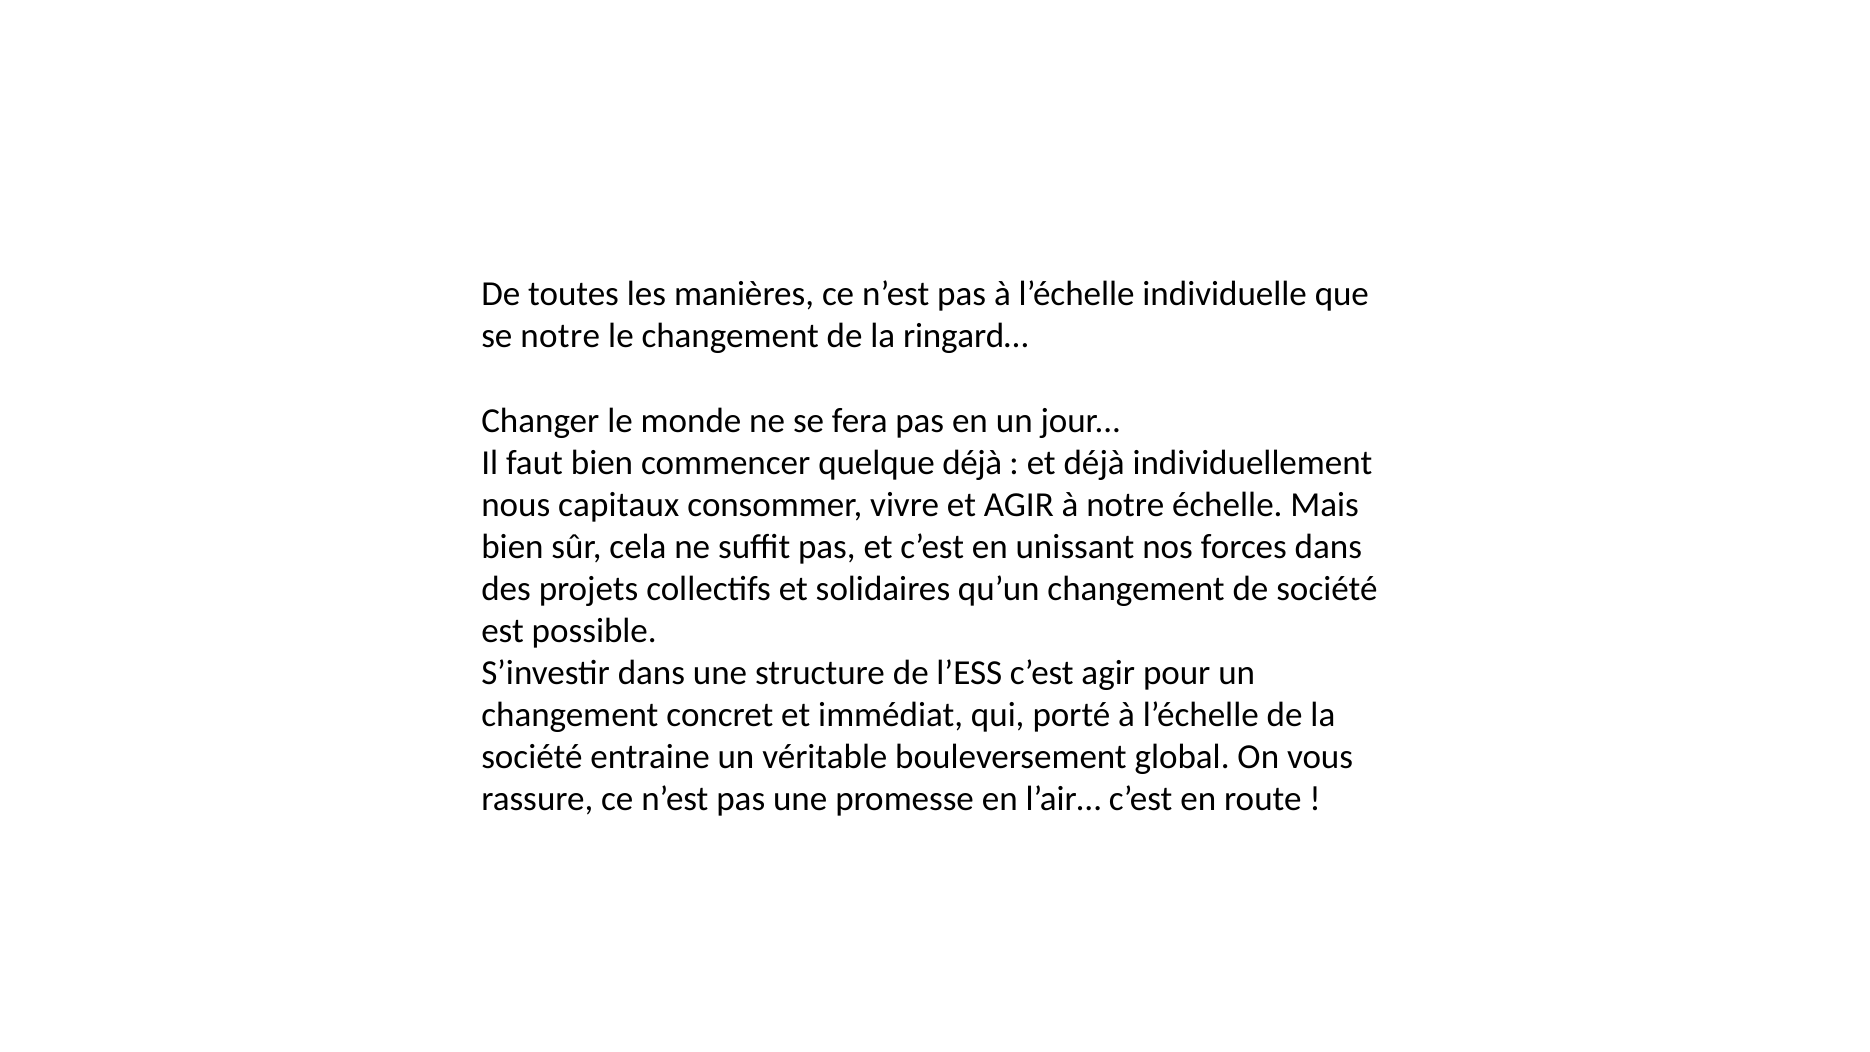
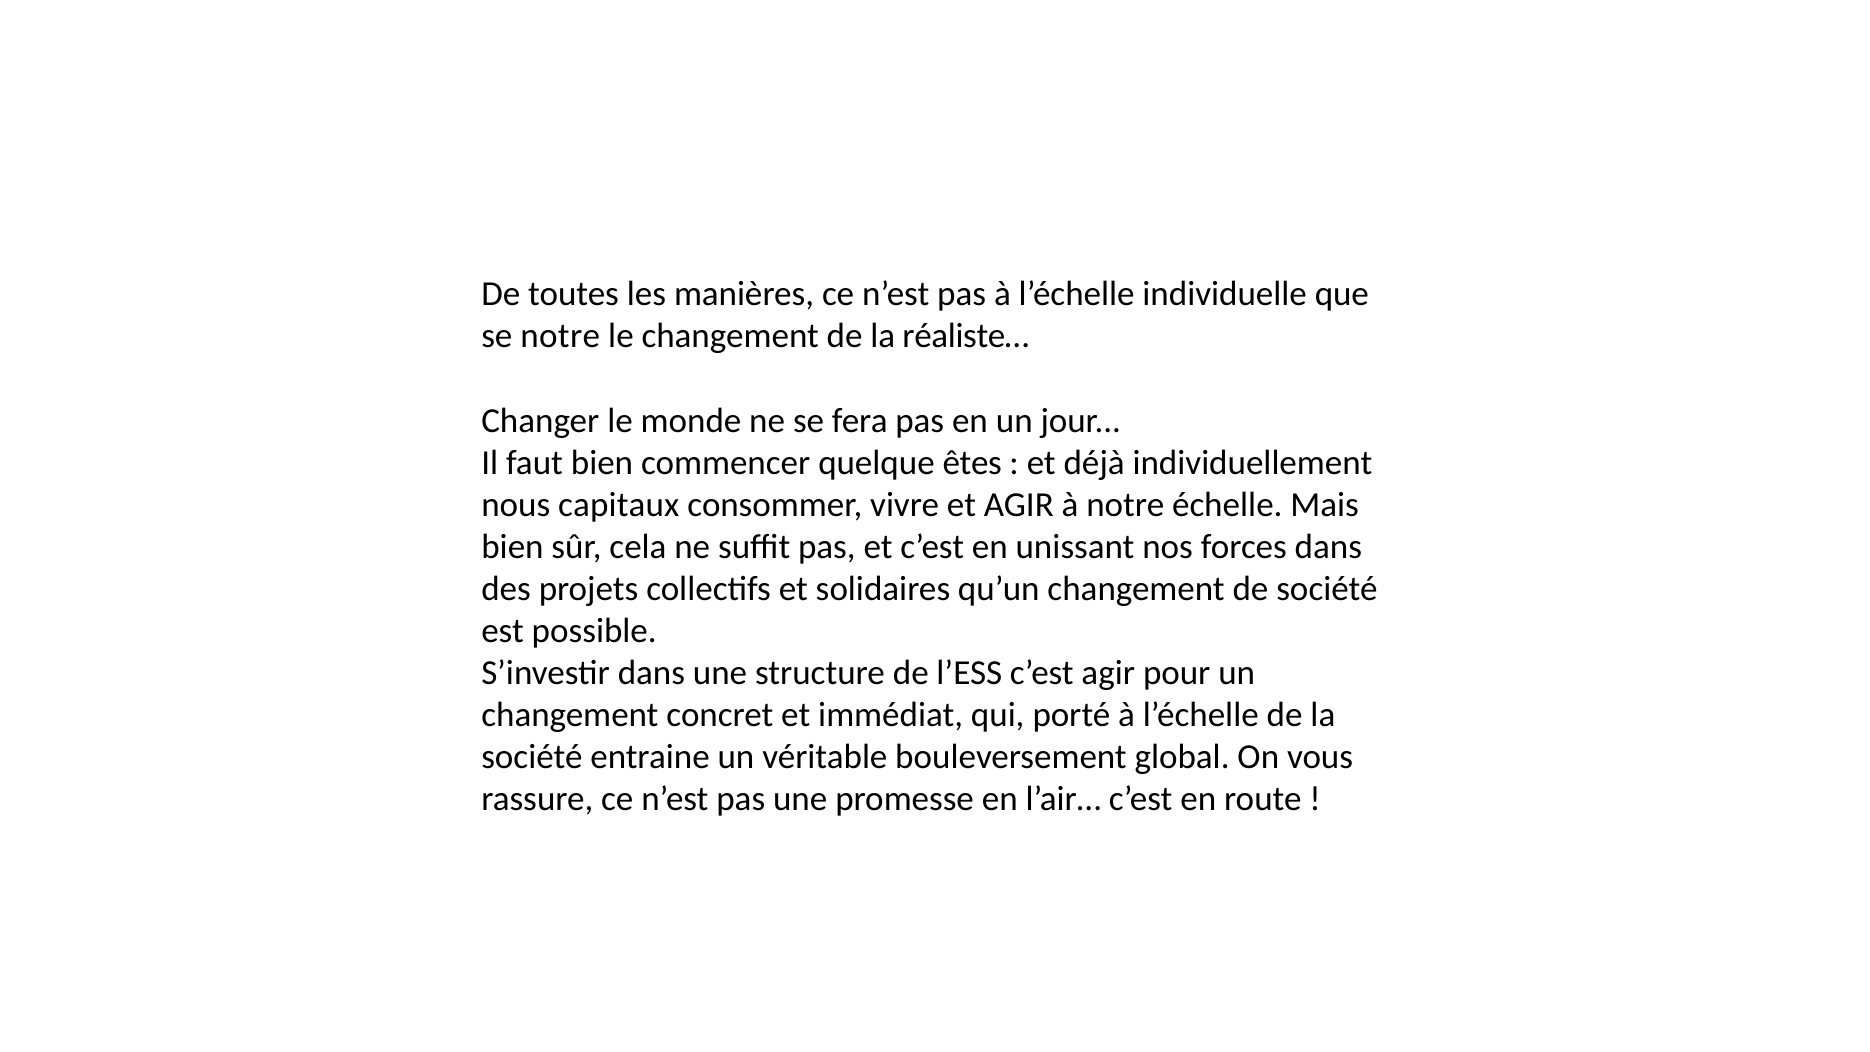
ringard…: ringard… -> réaliste… (966, 336)
quelque déjà: déjà -> êtes (972, 463)
